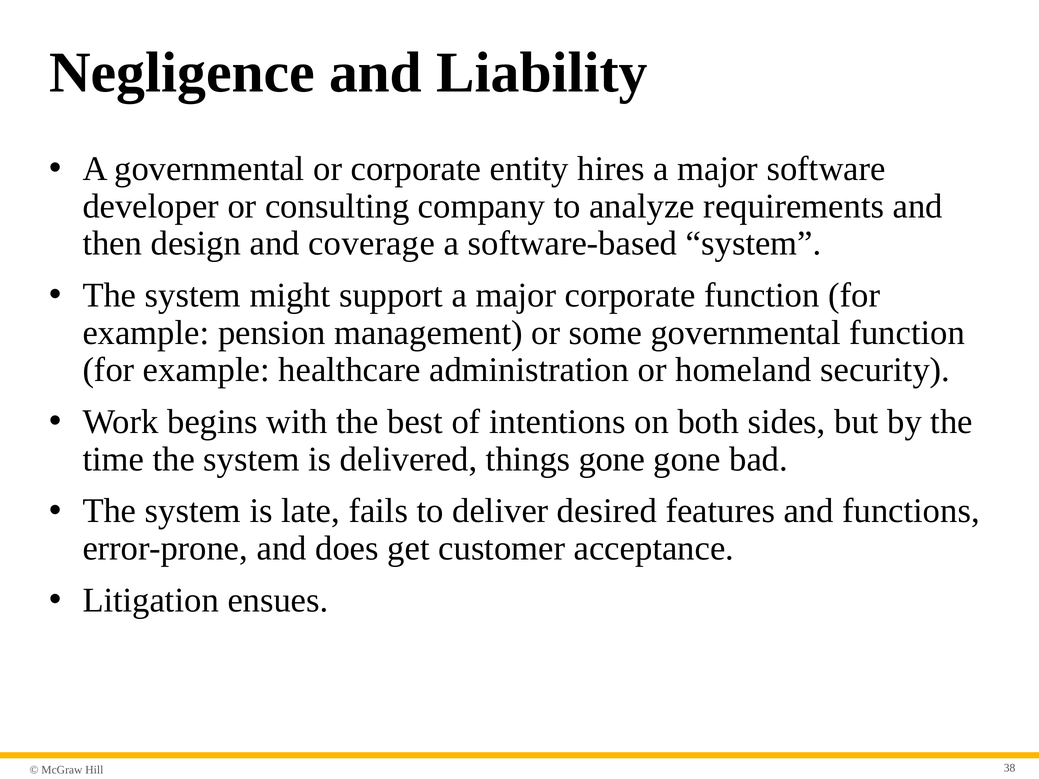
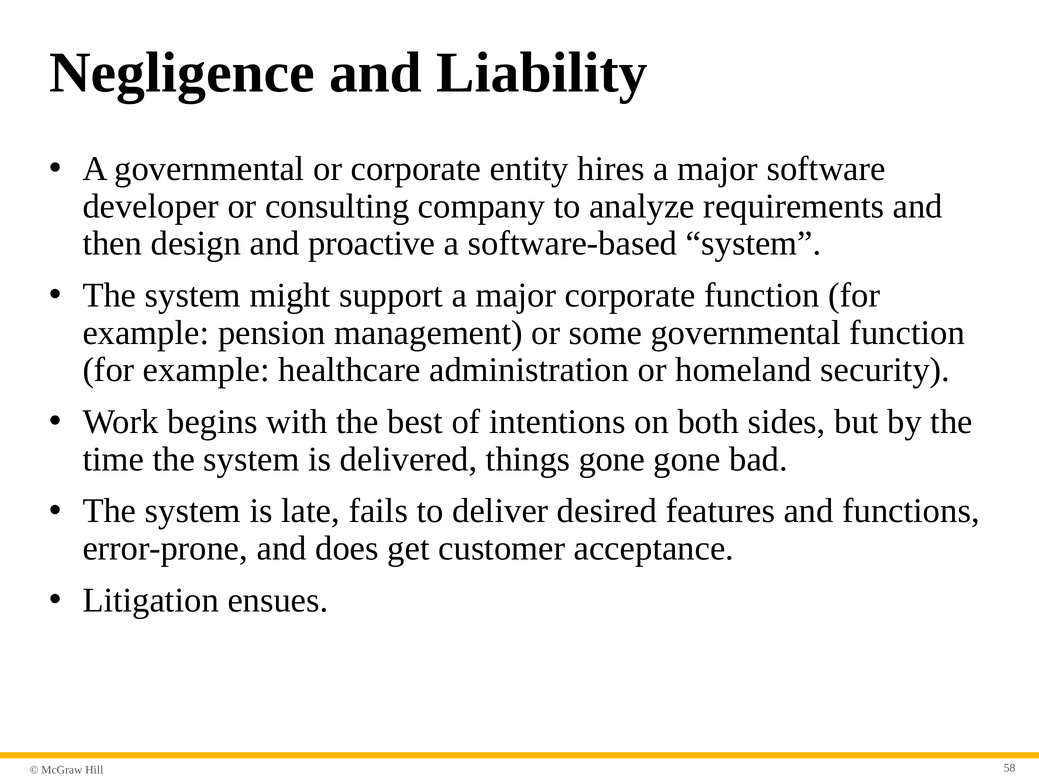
coverage: coverage -> proactive (372, 244)
38: 38 -> 58 (1010, 768)
